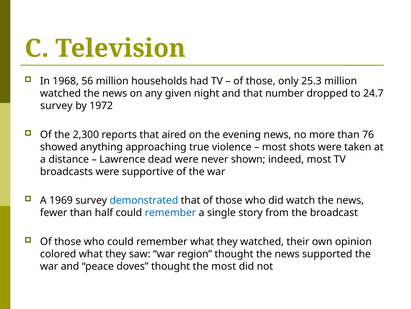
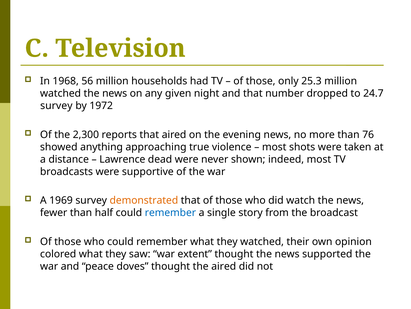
demonstrated colour: blue -> orange (144, 200)
region: region -> extent (195, 253)
the most: most -> aired (224, 266)
